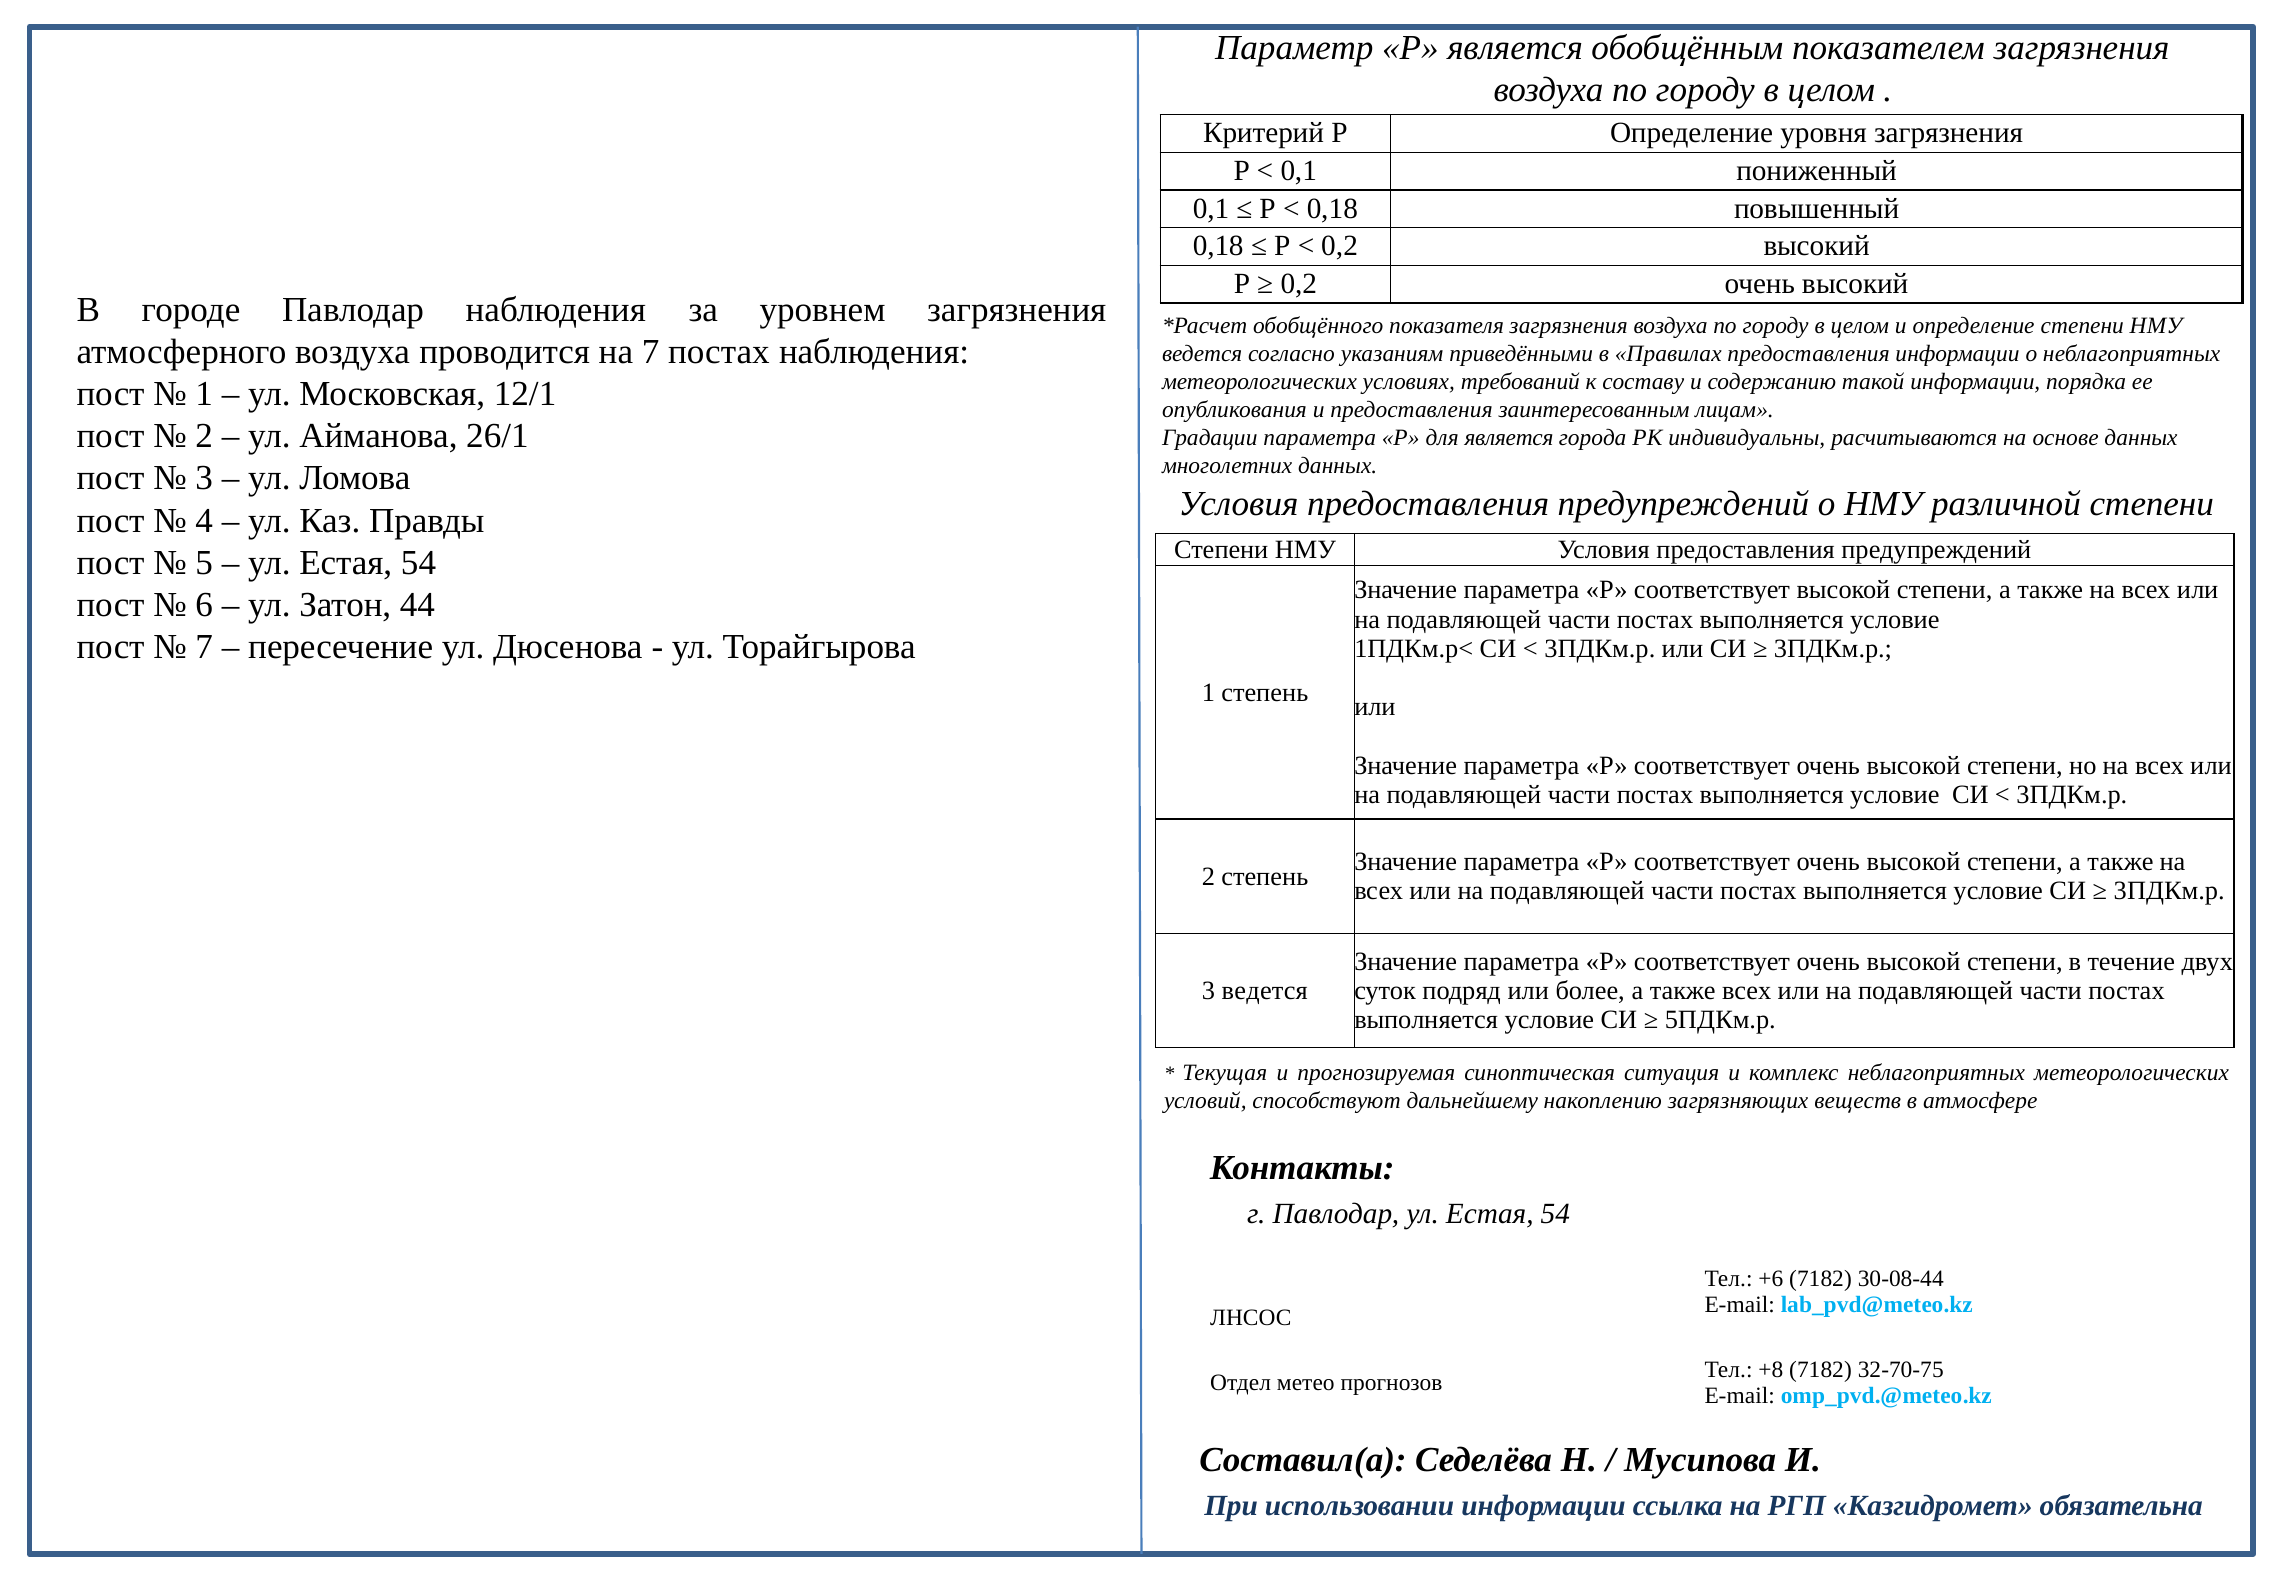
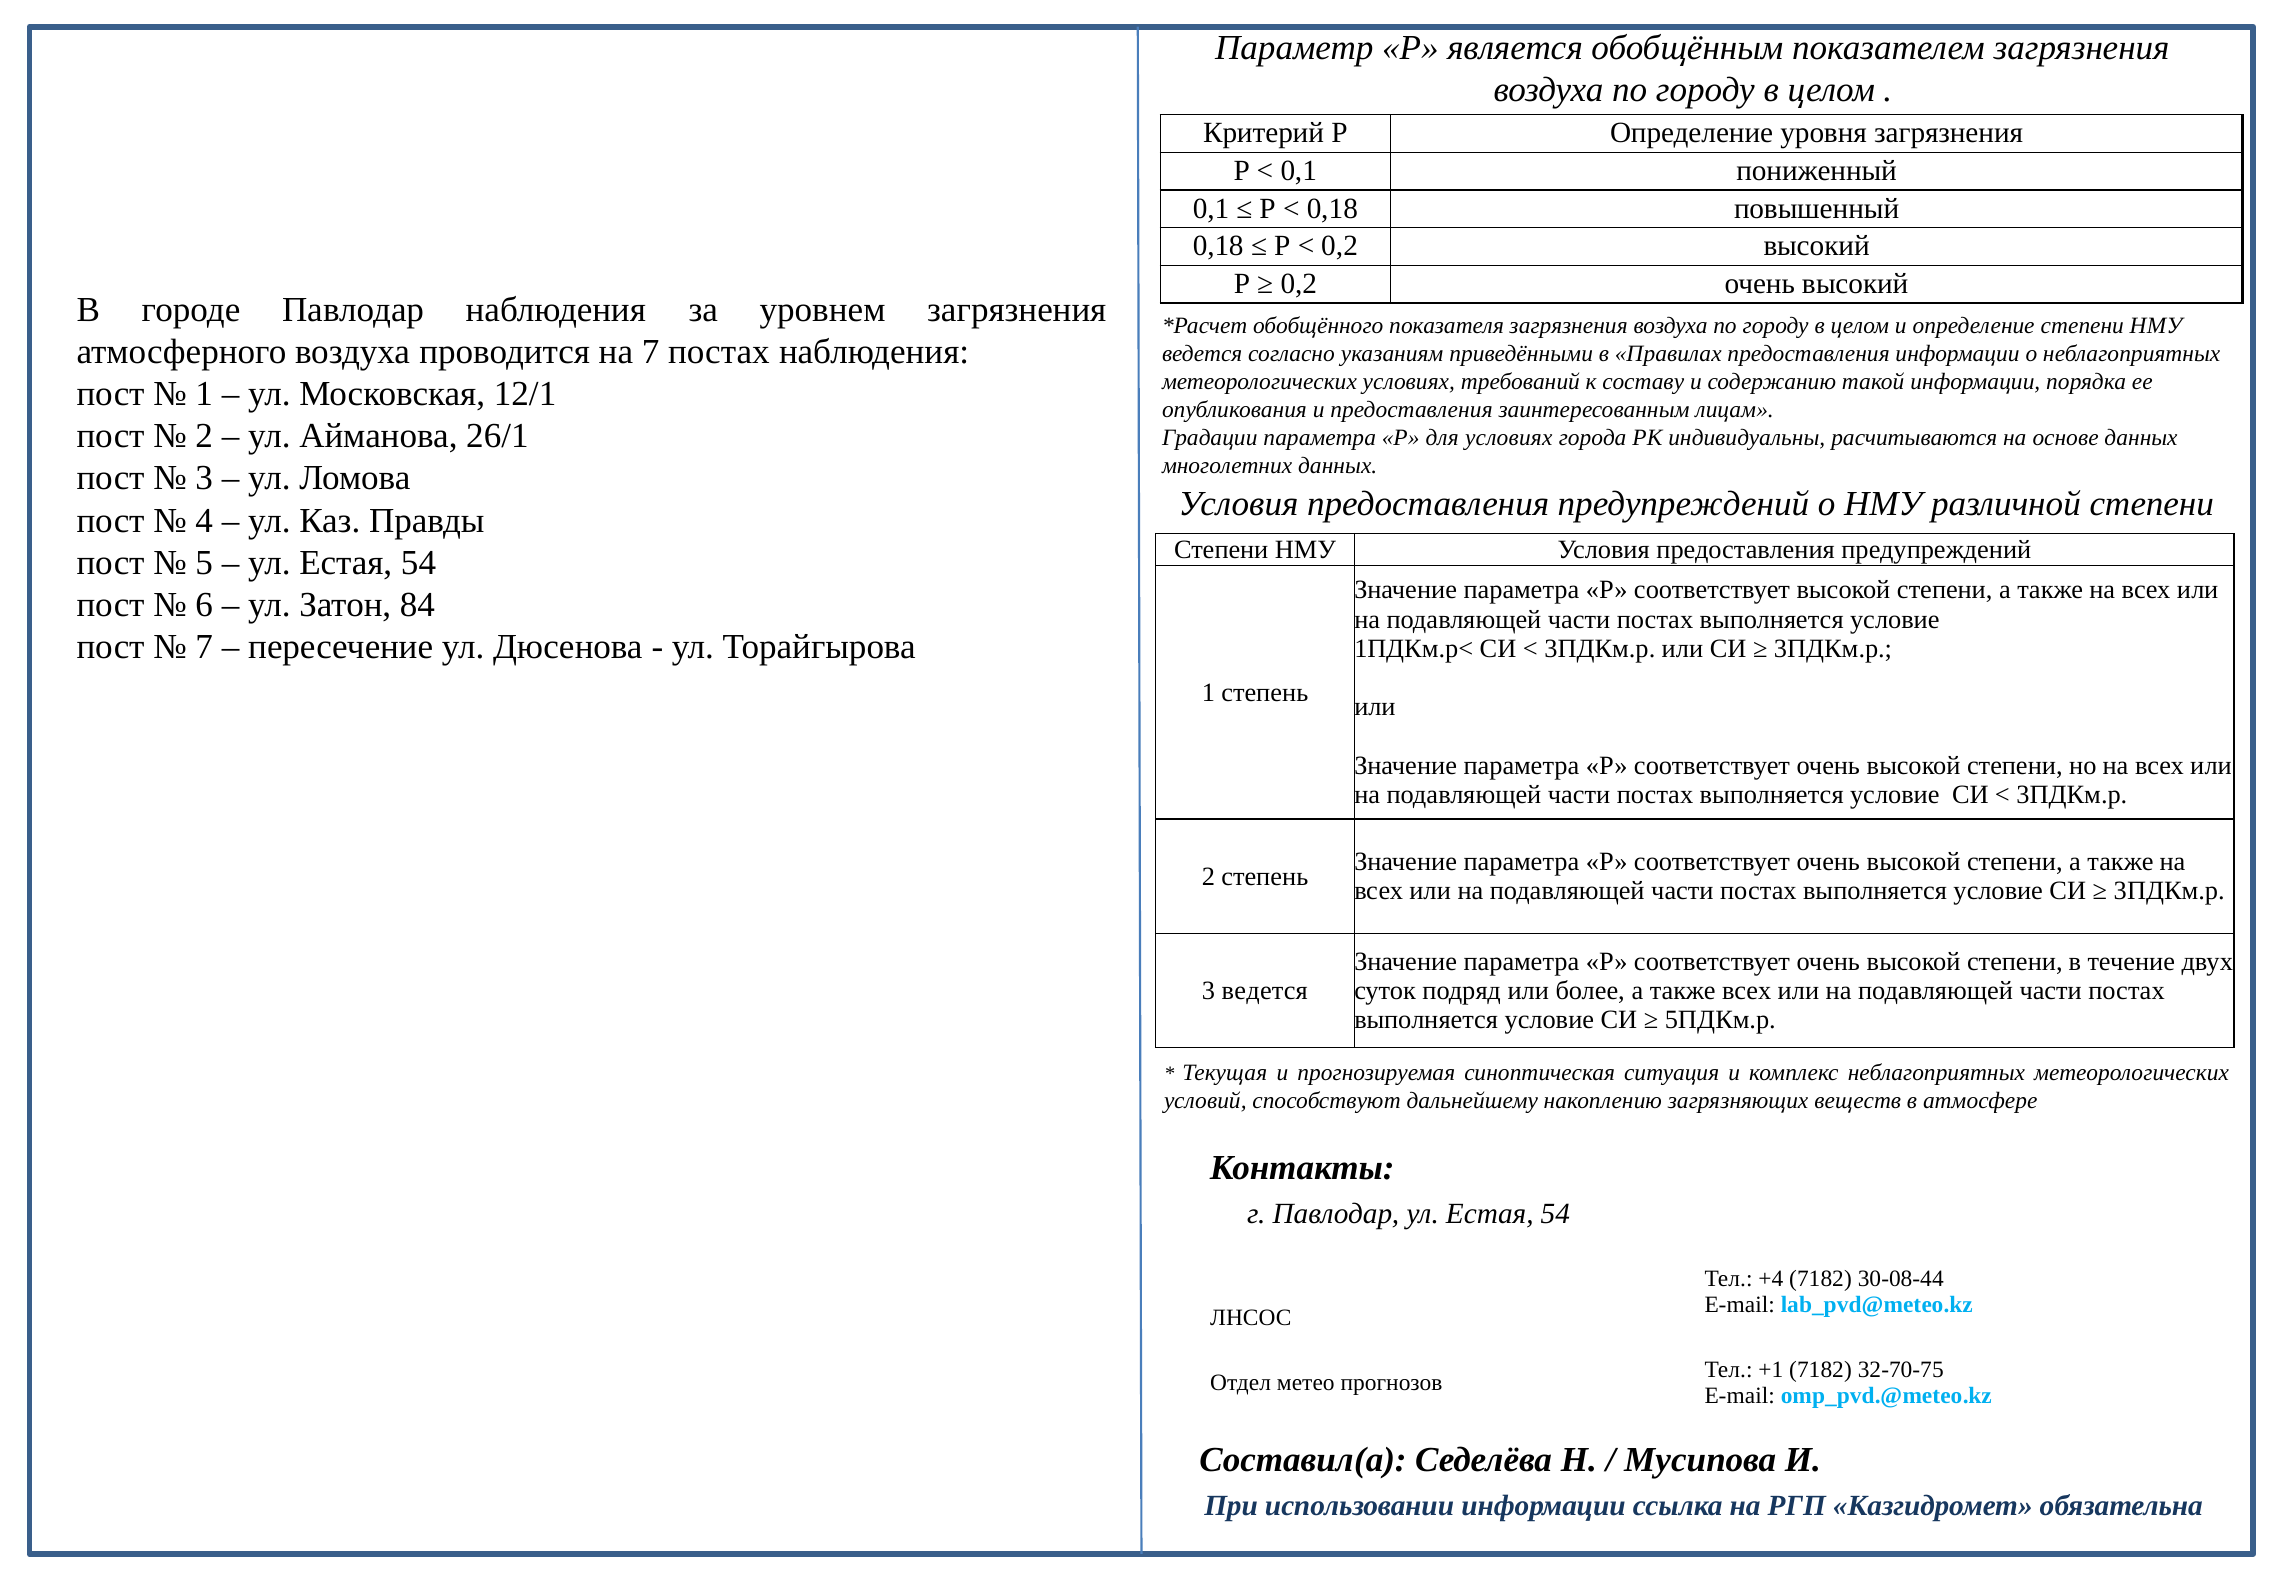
для является: является -> условиях (1509, 438)
44: 44 -> 84 (417, 605)
+6: +6 -> +4 (1771, 1278)
+8: +8 -> +1 (1771, 1369)
